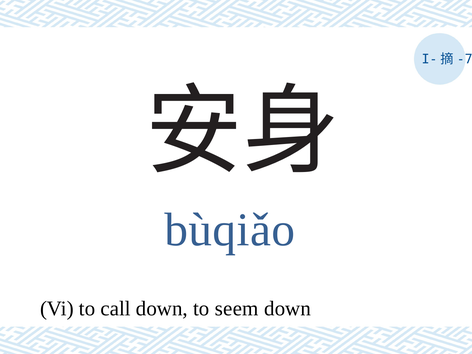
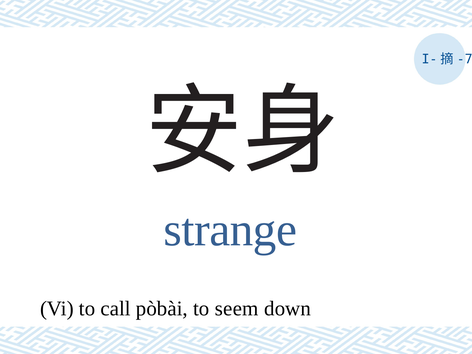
bùqiǎo: bùqiǎo -> strange (230, 230)
call down: down -> pòbài (162, 309)
